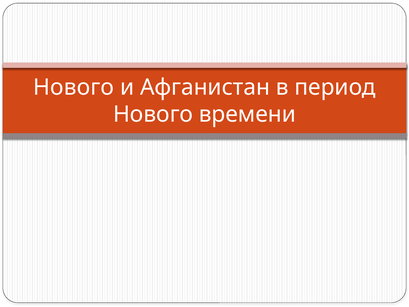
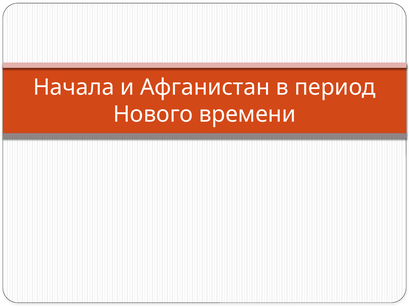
Нового: Нового -> Начала (74, 87)
